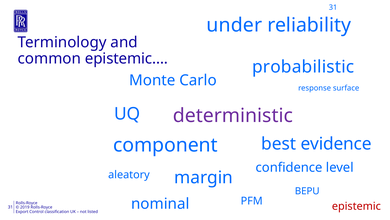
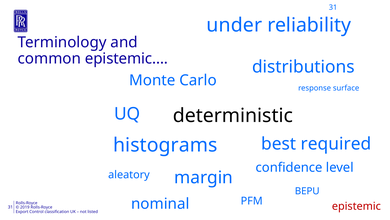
probabilistic: probabilistic -> distributions (303, 67)
deterministic colour: purple -> black (233, 115)
evidence: evidence -> required (336, 143)
component: component -> histograms (165, 145)
